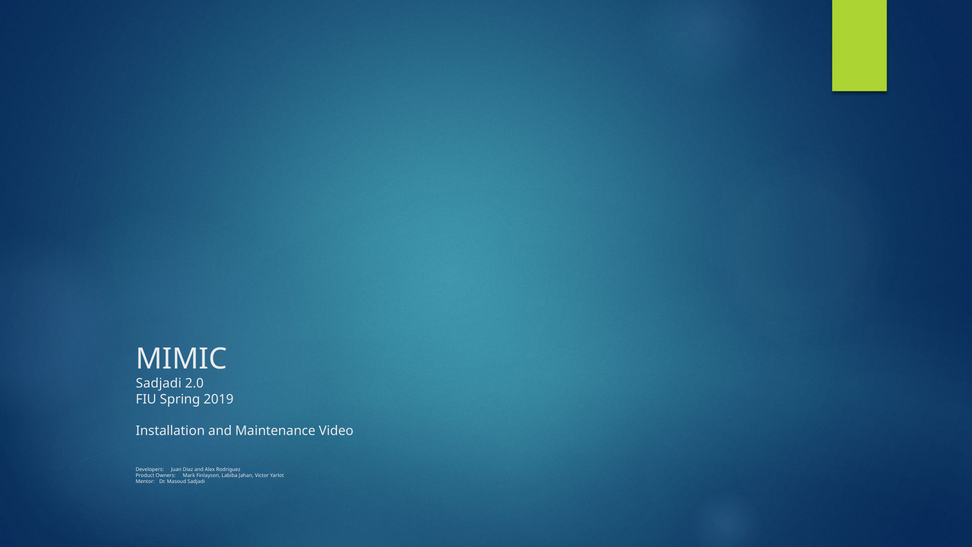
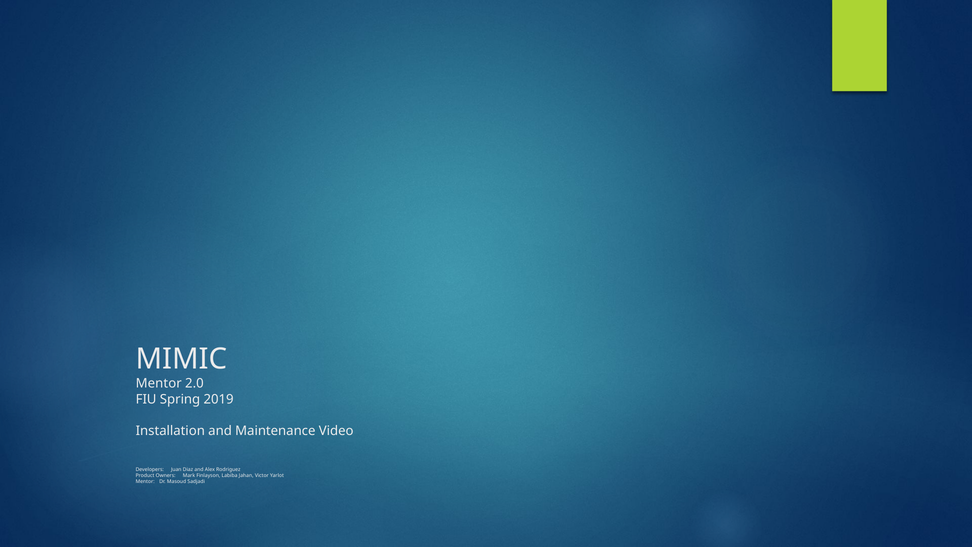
Sadjadi: Sadjadi -> Mentor (159, 383)
